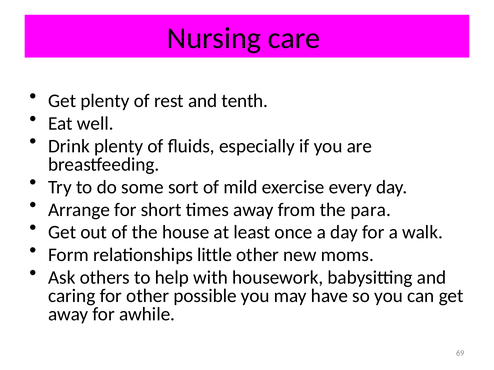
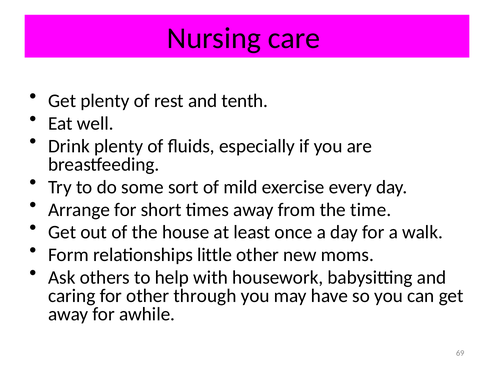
para: para -> time (371, 210)
possible: possible -> through (205, 296)
